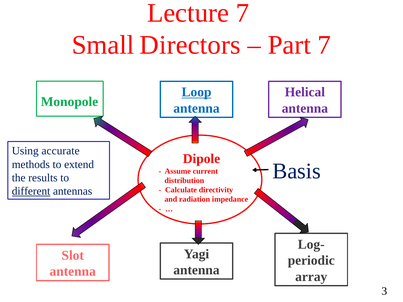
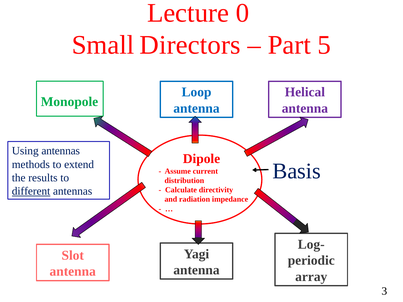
Lecture 7: 7 -> 0 (242, 13)
Part 7: 7 -> 5 (324, 45)
Loop underline: present -> none (197, 92)
Using accurate: accurate -> antennas (61, 151)
